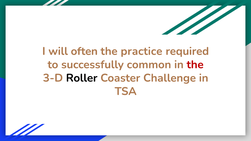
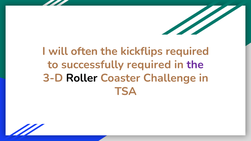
practice: practice -> kickflips (142, 51)
successfully common: common -> required (149, 65)
the colour: red -> purple (195, 65)
